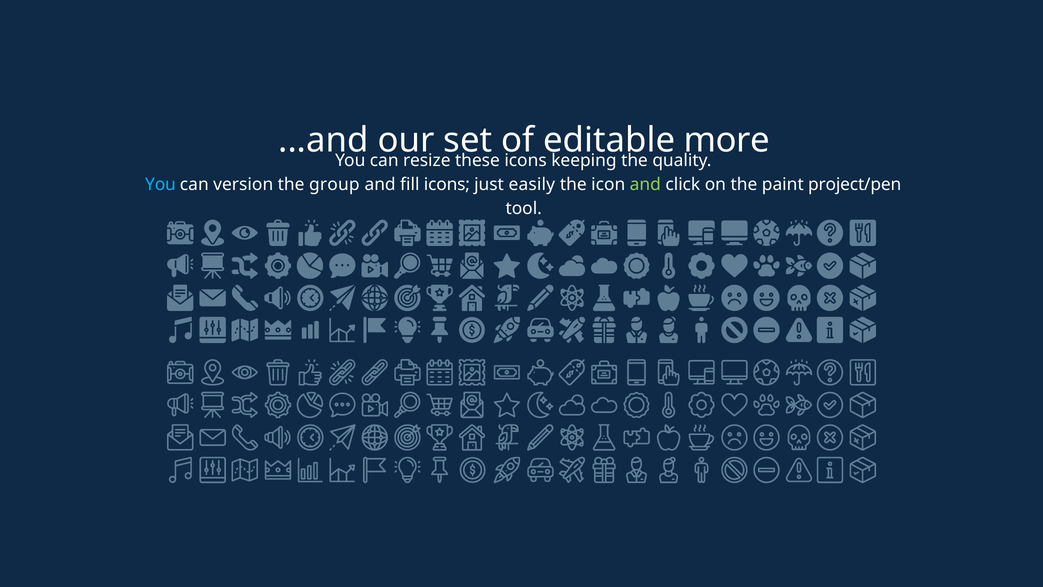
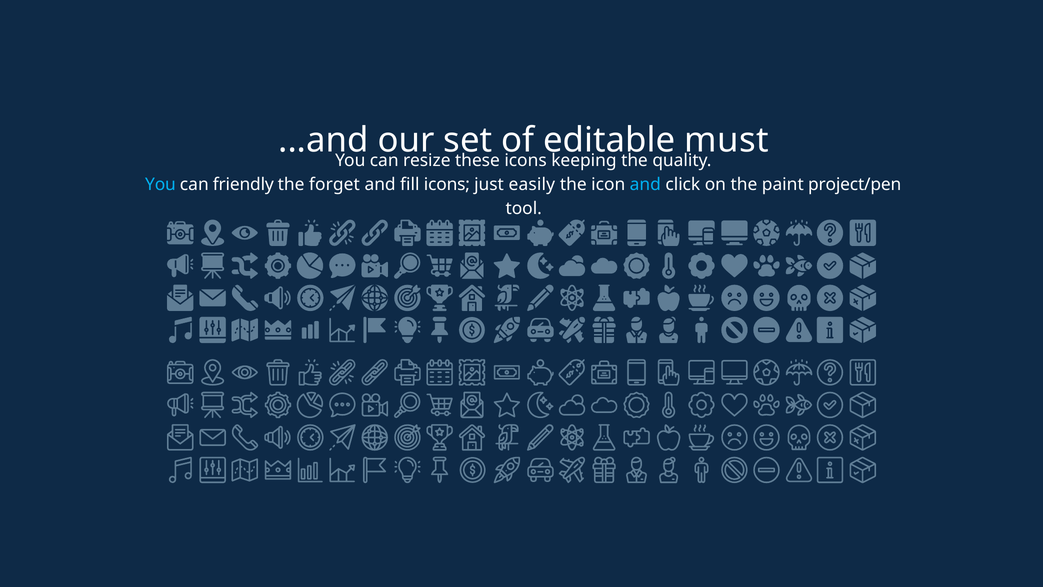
more: more -> must (726, 140)
version: version -> friendly (243, 185)
group: group -> forget (334, 185)
and colour: light green -> light blue (645, 185)
